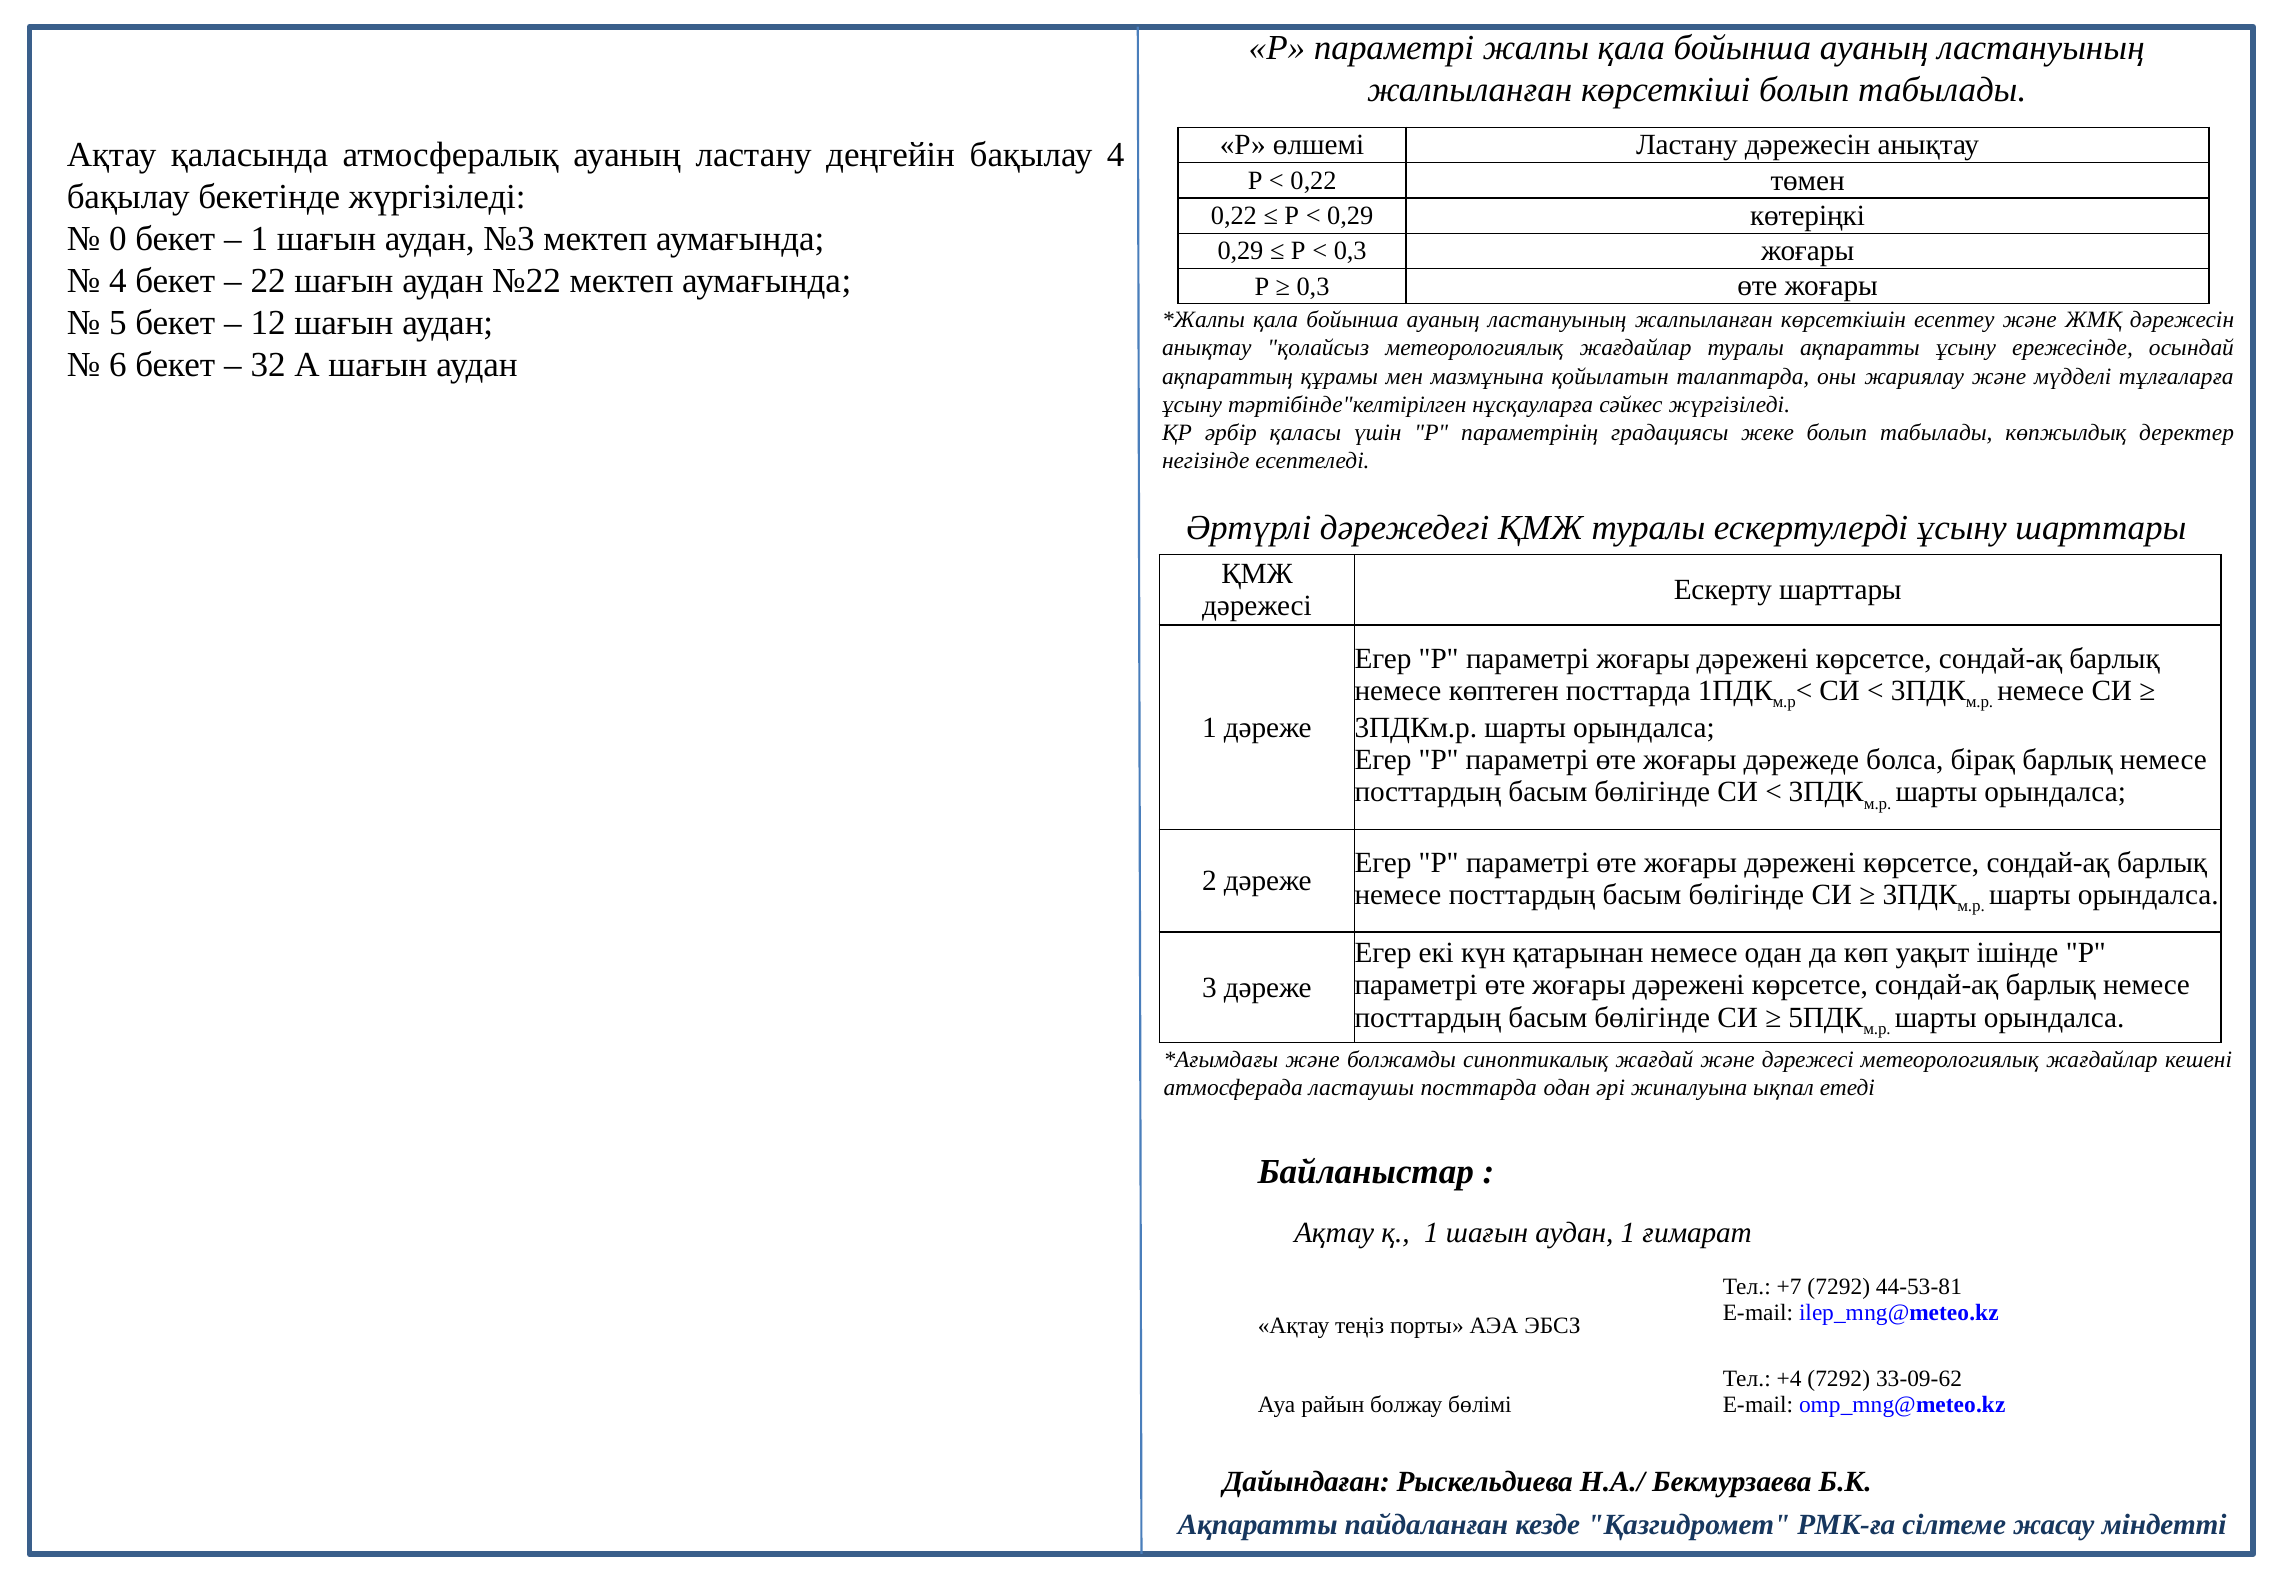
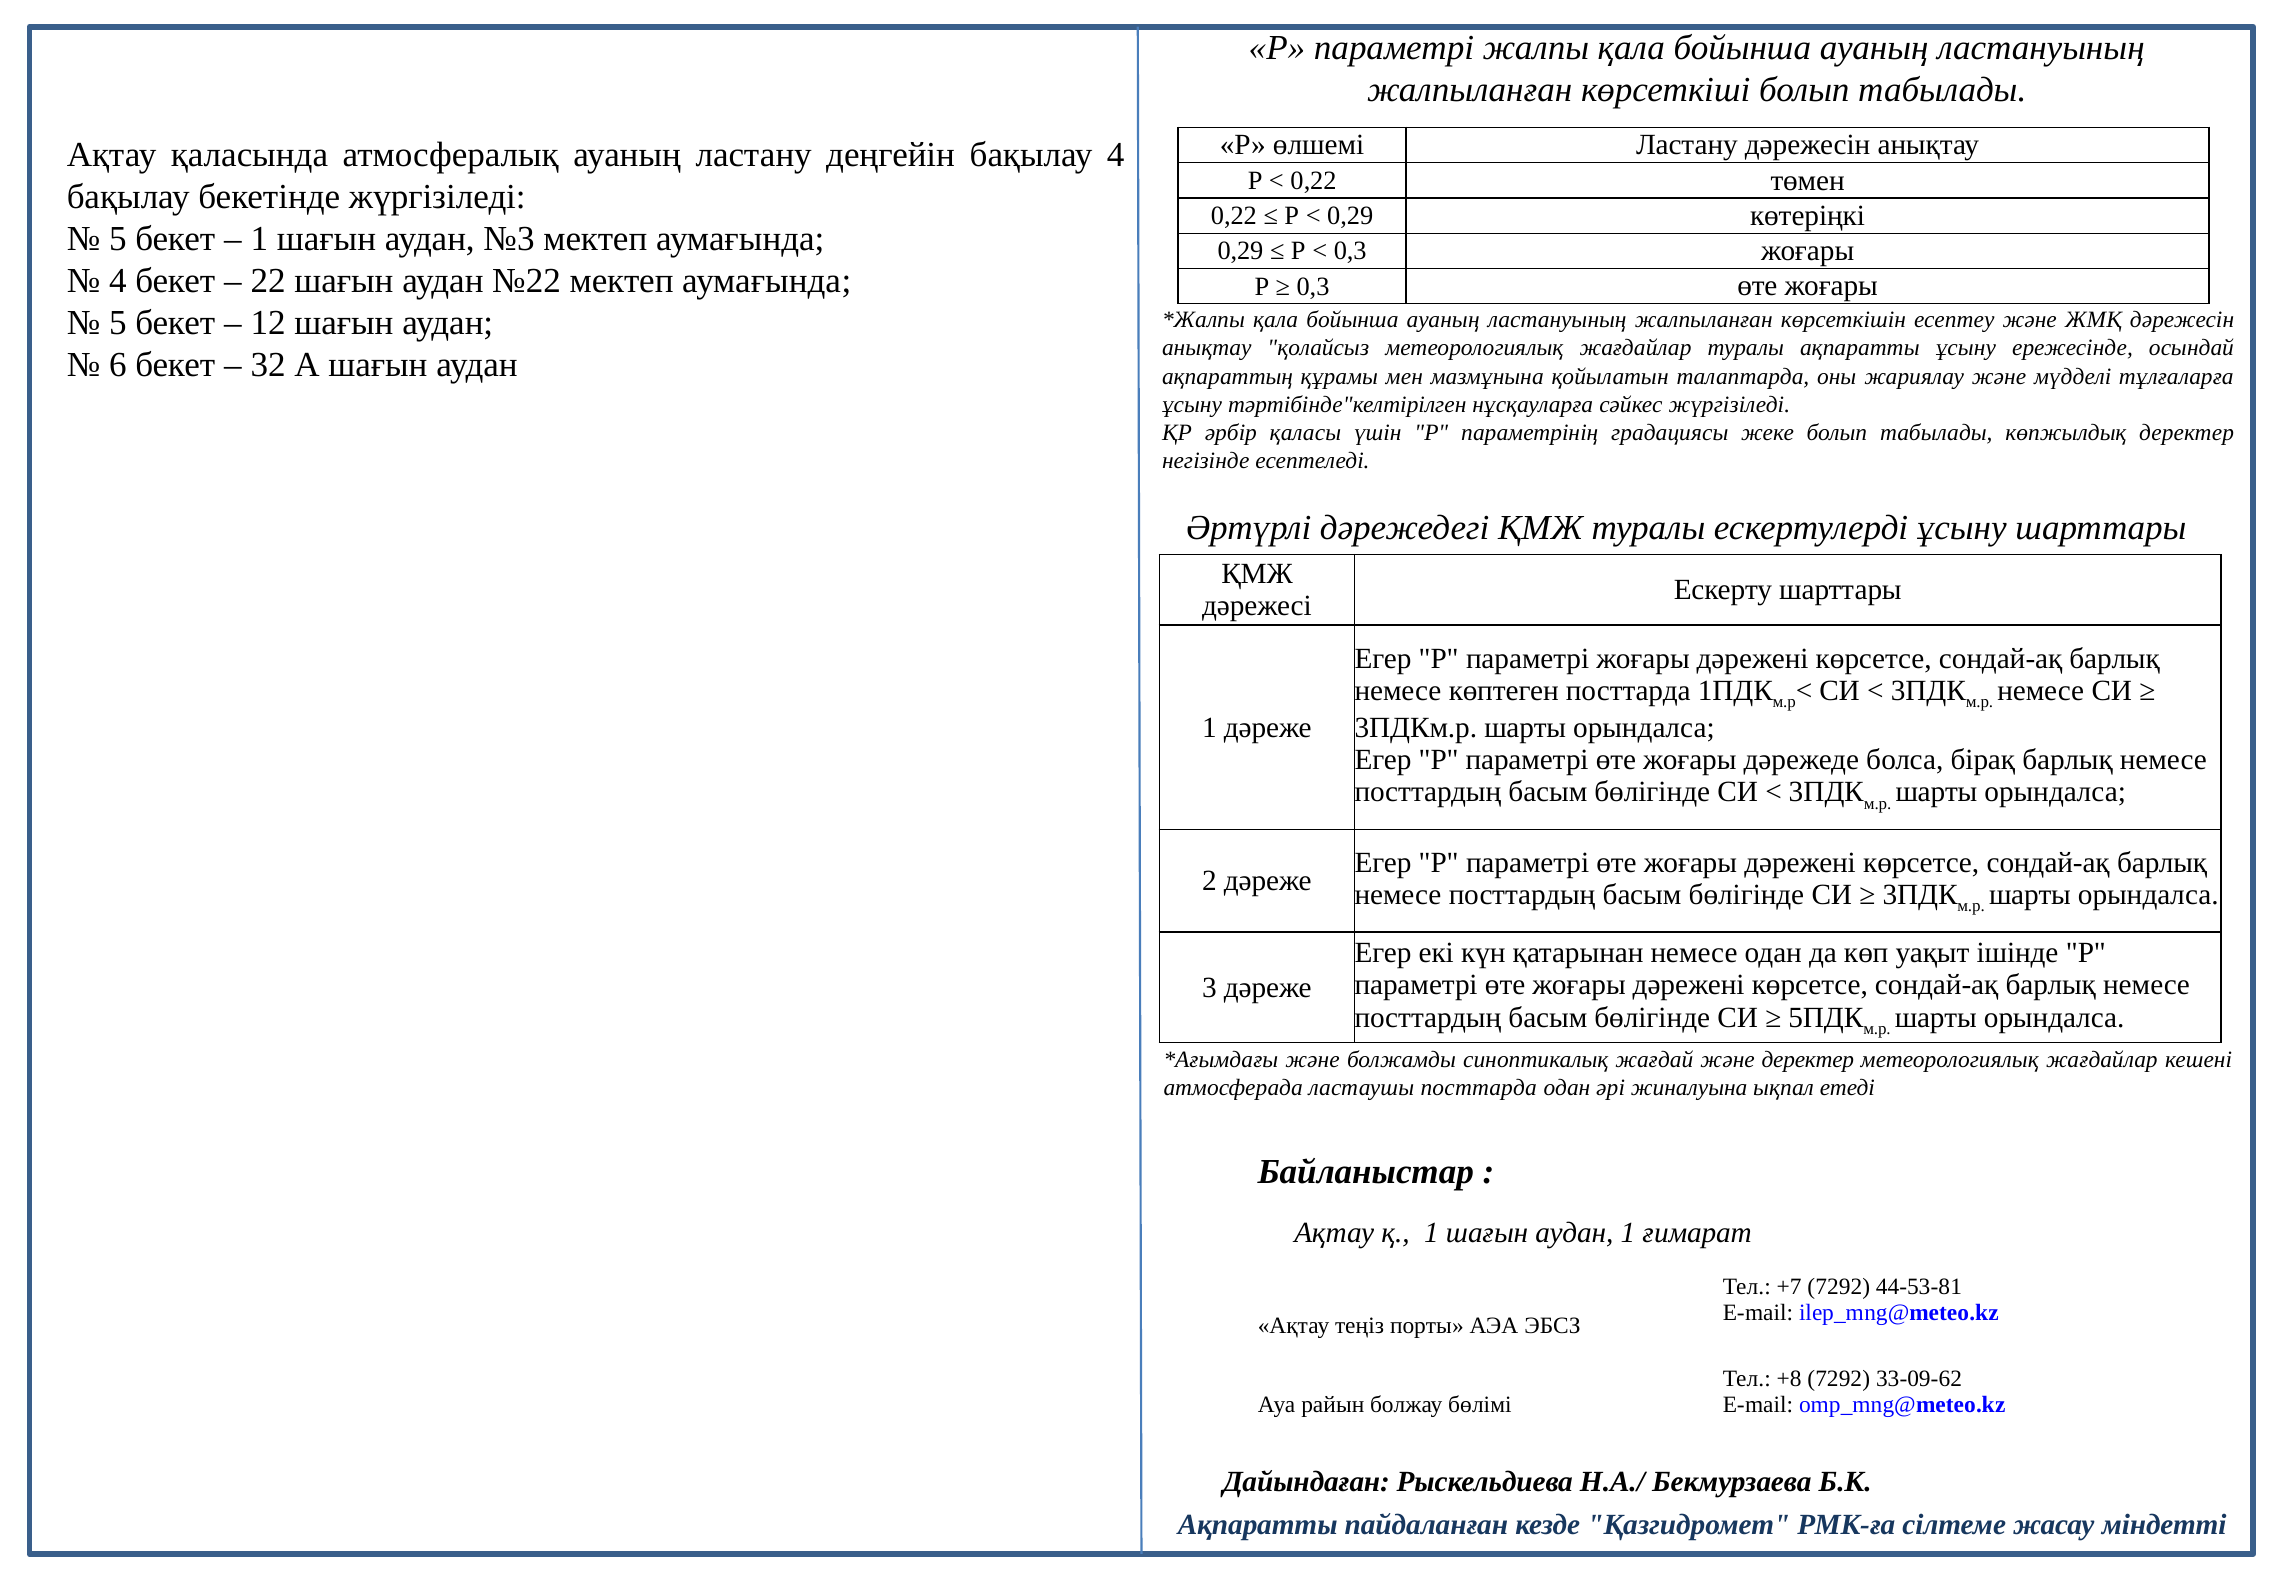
0: 0 -> 5 (118, 239)
және дәрежесі: дәрежесі -> деректер (1808, 1059)
+4: +4 -> +8 (1789, 1379)
